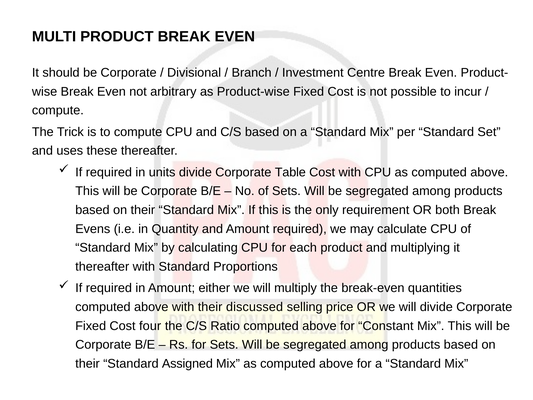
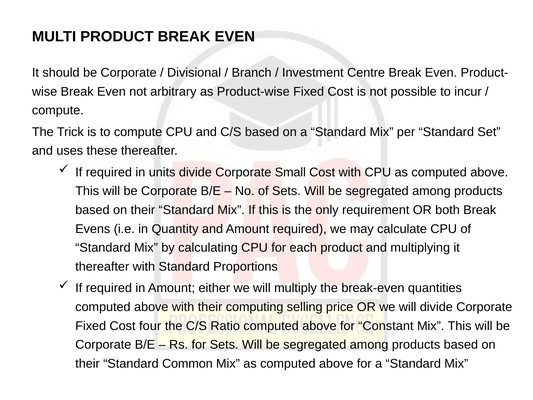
Table: Table -> Small (290, 172)
discussed: discussed -> computing (255, 307)
Assigned: Assigned -> Common (187, 363)
